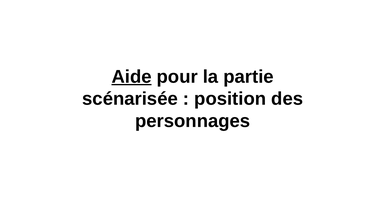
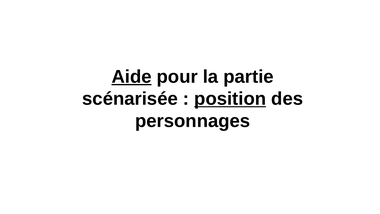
position underline: none -> present (230, 99)
